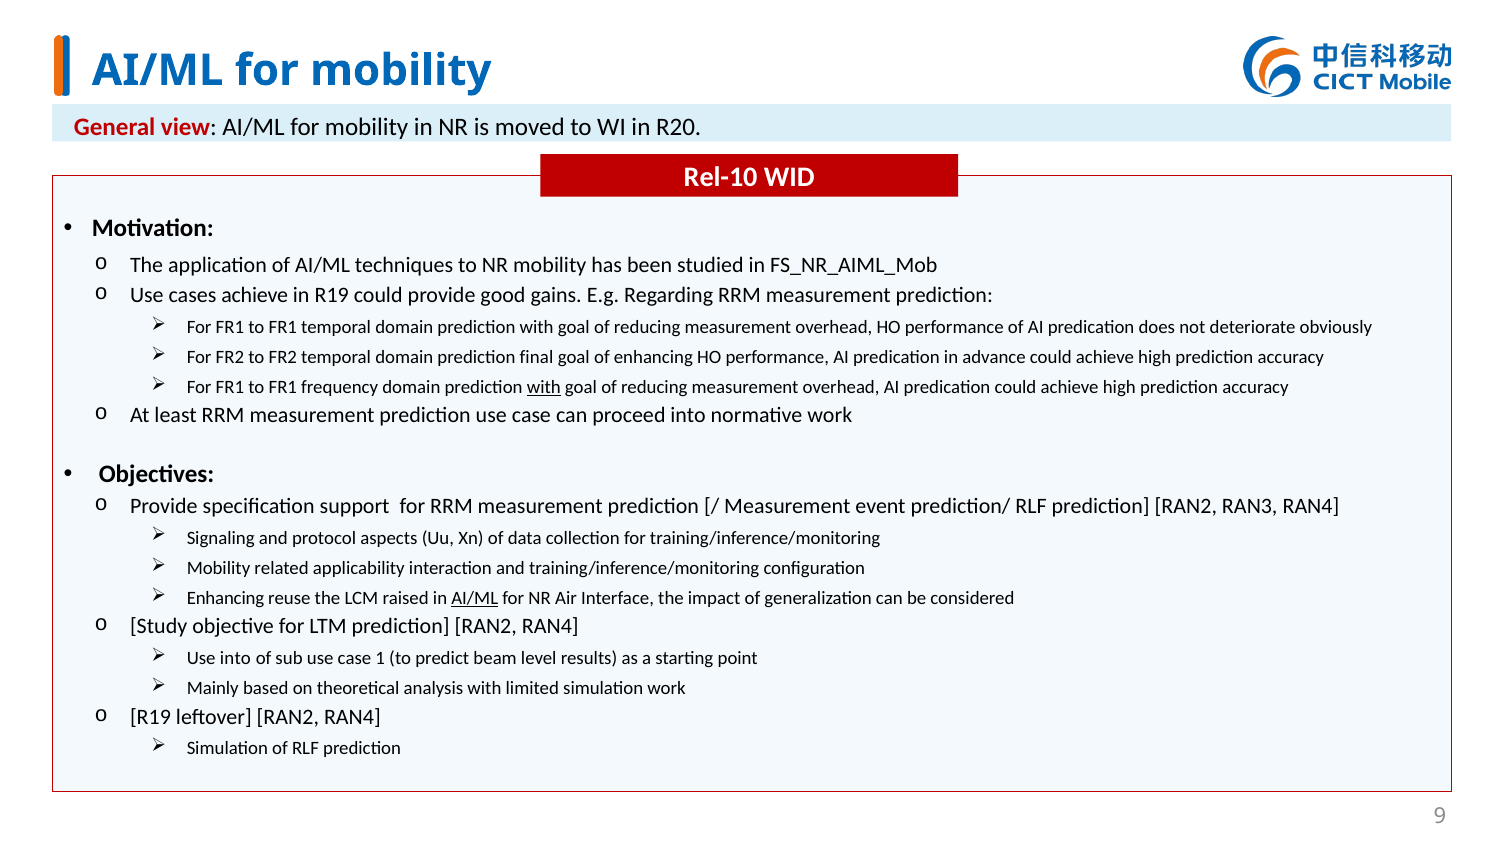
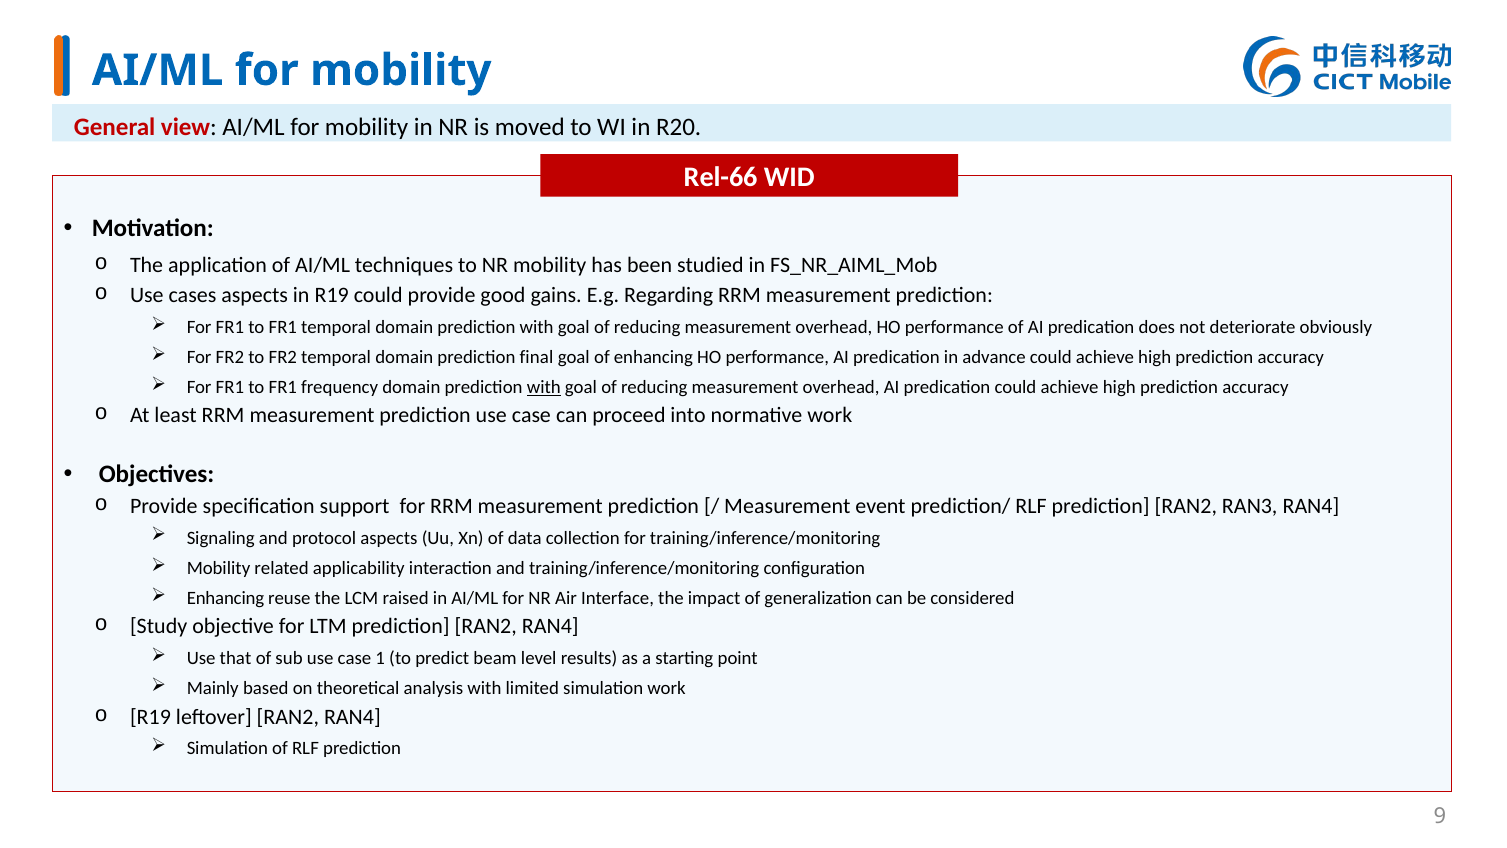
Rel-10: Rel-10 -> Rel-66 (721, 177)
cases achieve: achieve -> aspects (255, 295)
AI/ML underline: present -> none (475, 598)
Use into: into -> that (235, 658)
